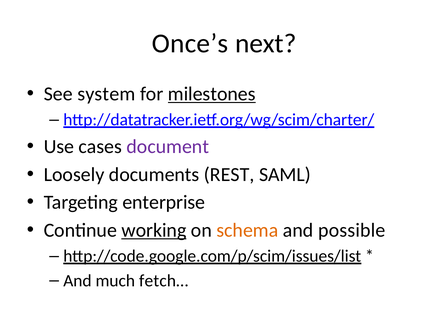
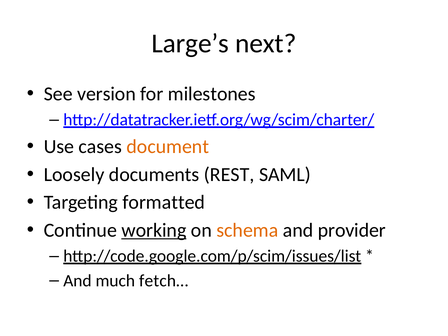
Once’s: Once’s -> Large’s (190, 43)
system: system -> version (106, 94)
milestones underline: present -> none (212, 94)
document colour: purple -> orange (168, 147)
enterprise: enterprise -> formatted (164, 202)
possible: possible -> provider (352, 230)
